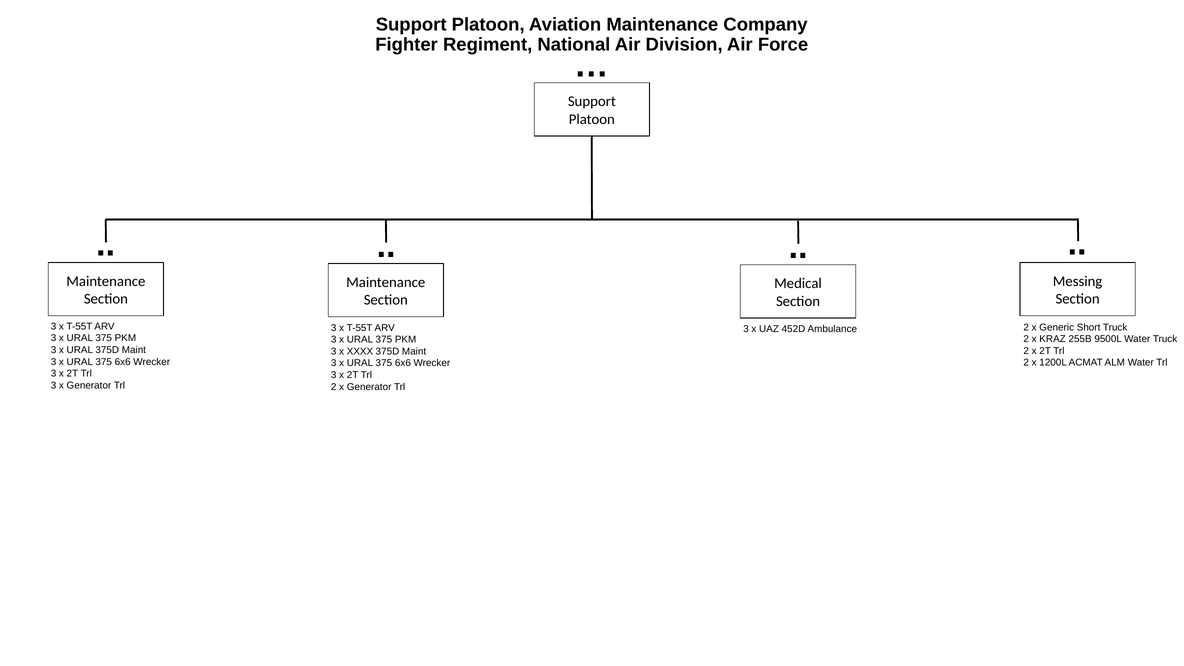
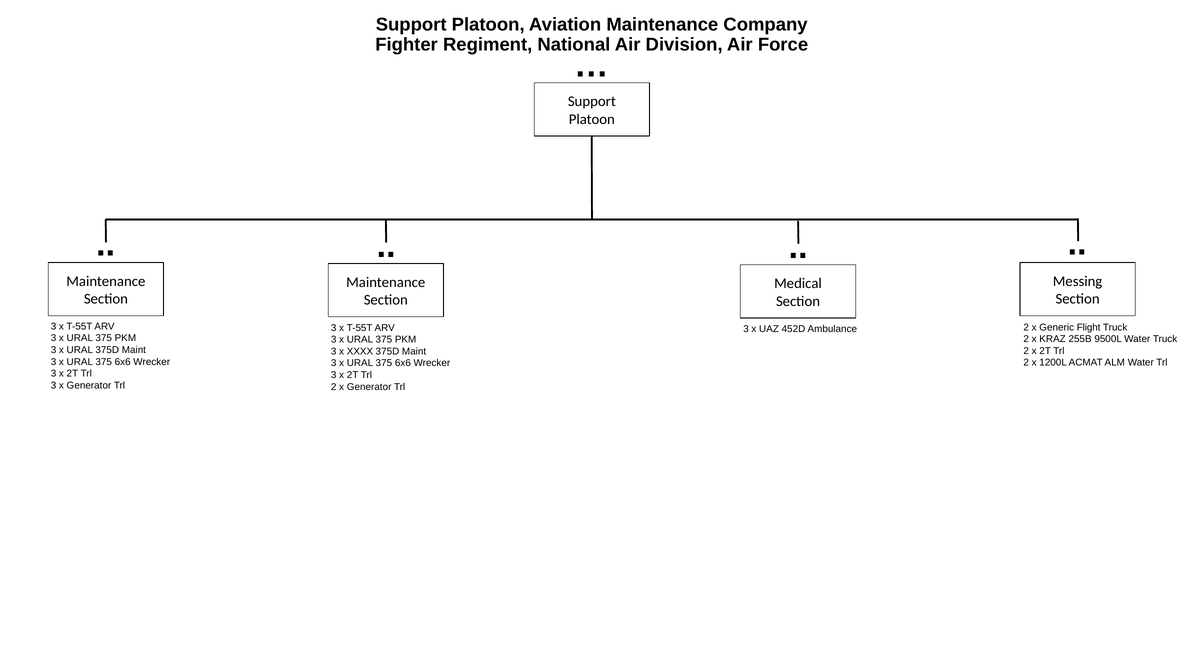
Short: Short -> Flight (1089, 327)
